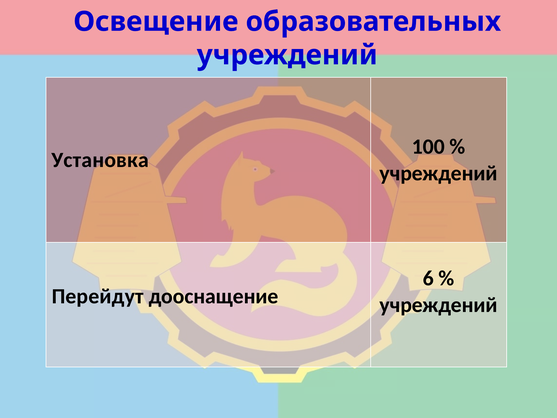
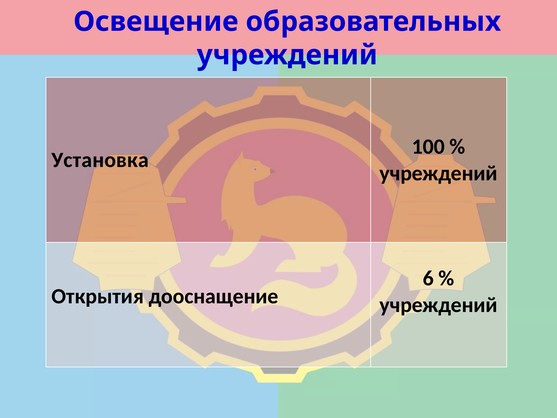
Перейдут: Перейдут -> Открытия (98, 296)
